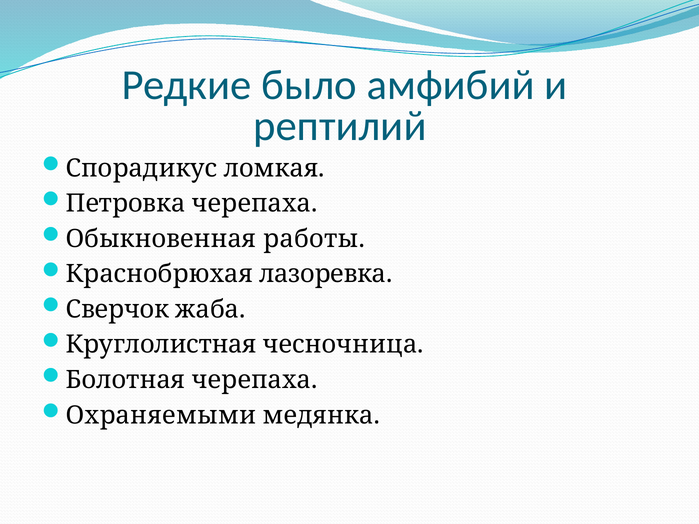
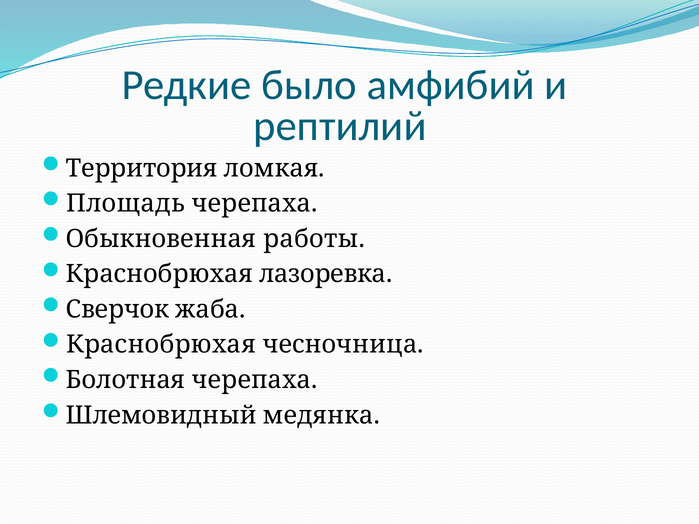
Спорадикус: Спорадикус -> Территория (142, 168)
Петровка: Петровка -> Площадь (125, 204)
Круглолистная: Круглолистная -> Краснобрюхая (161, 345)
Охраняемыми: Охраняемыми -> Шлемовидный (161, 415)
